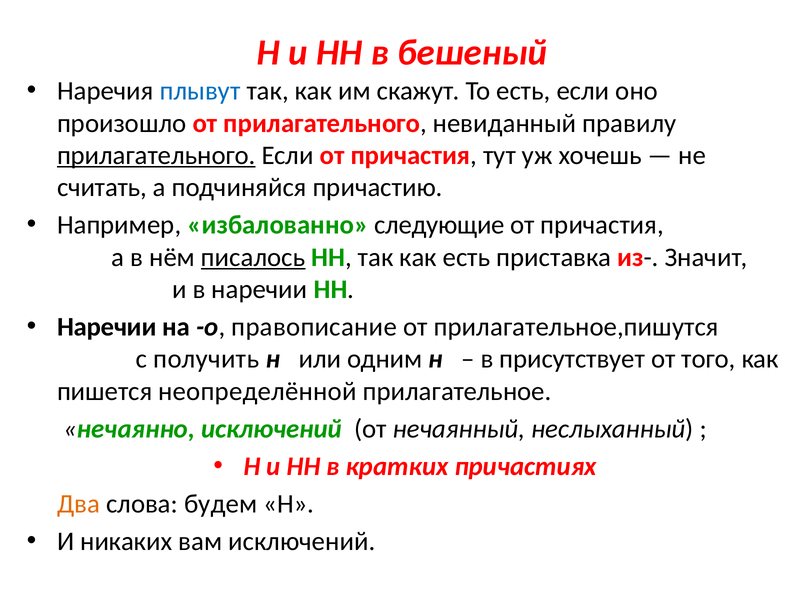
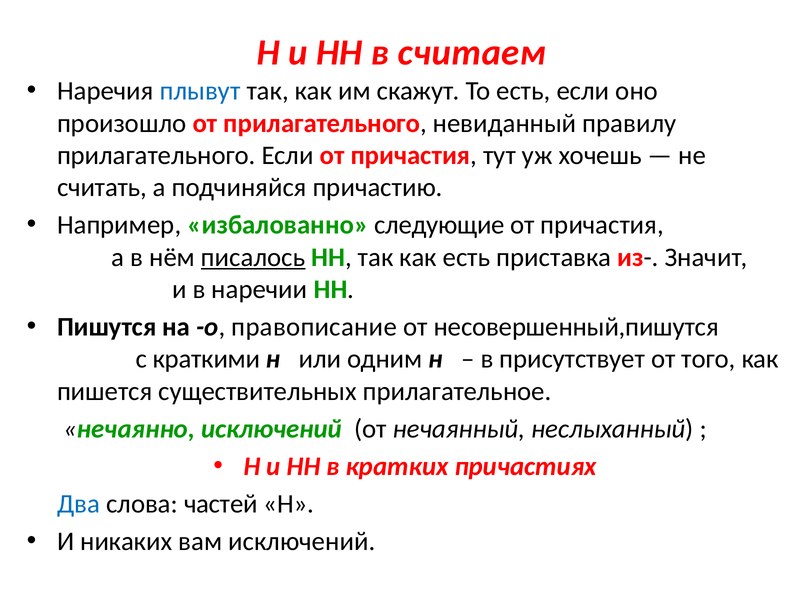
бешеный: бешеный -> считаем (472, 53)
прилагательного underline: present -> none (156, 155)
Наречии: Наречии -> Пишутся (107, 327)
прилагательное,пишутся: прилагательное,пишутся -> несовершенный,пишутся (576, 327)
получить: получить -> краткими (207, 359)
неопределённой: неопределённой -> существительных (258, 391)
Два colour: orange -> blue (79, 504)
будем: будем -> частей (221, 504)
